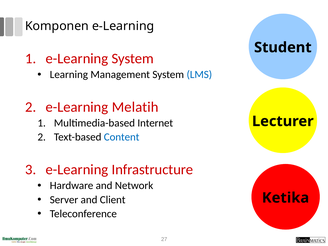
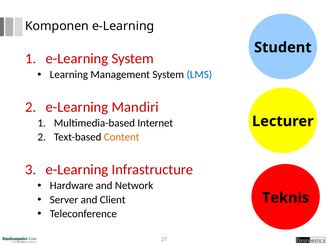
Melatih: Melatih -> Mandiri (135, 107)
Content colour: blue -> orange (122, 137)
Ketika: Ketika -> Teknis (286, 198)
